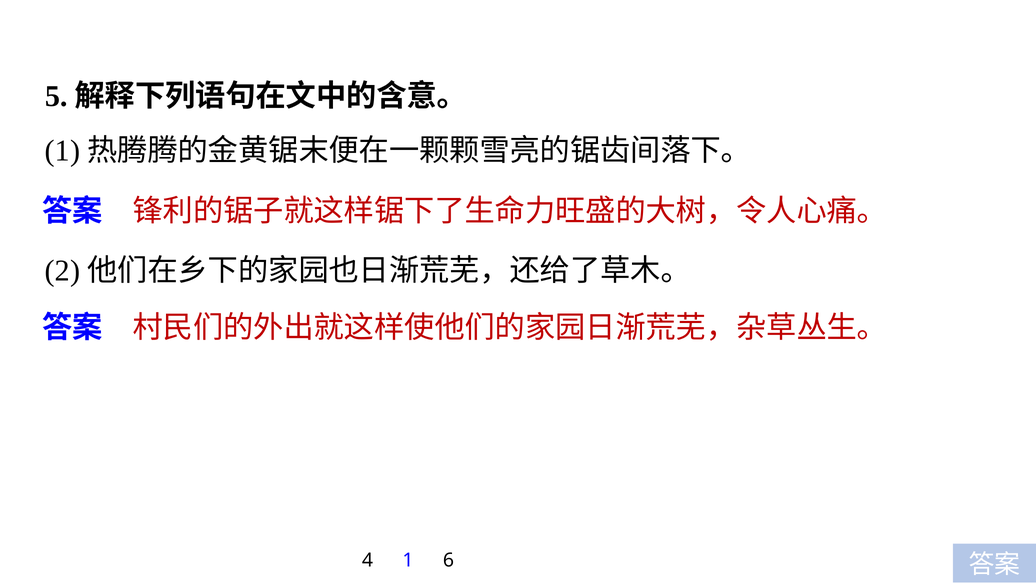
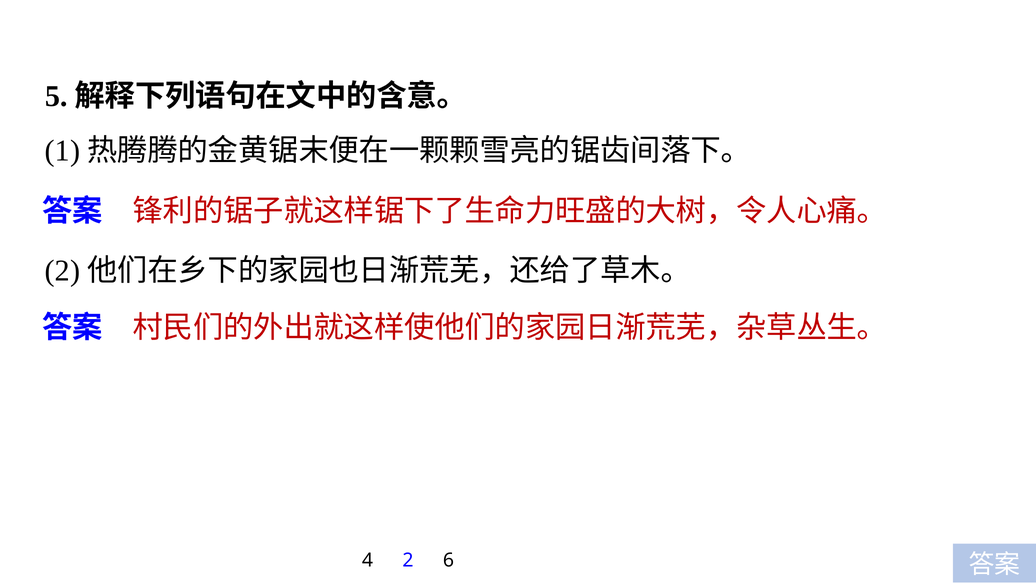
4 1: 1 -> 2 (408, 560)
